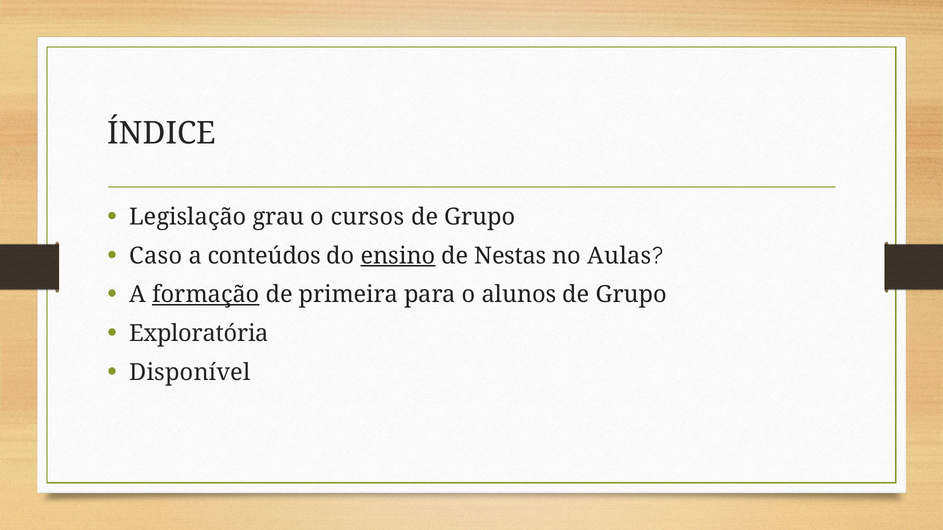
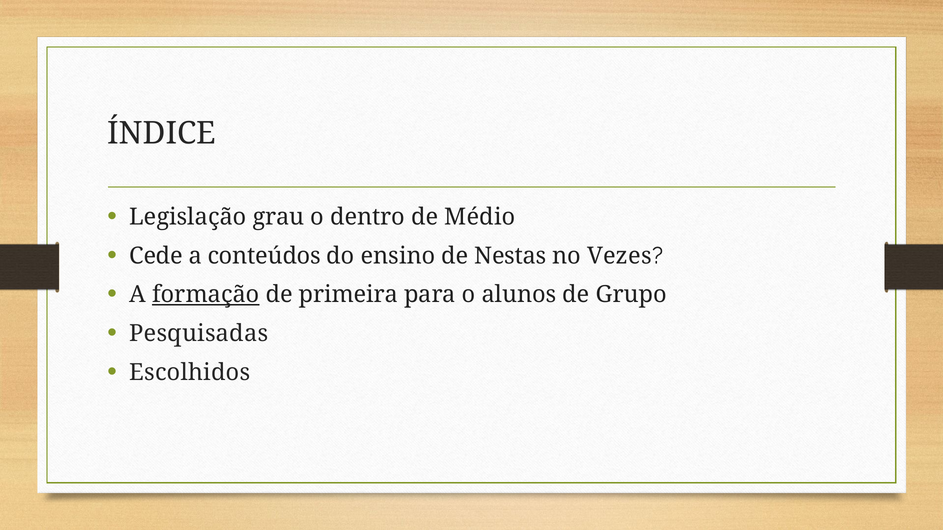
cursos: cursos -> dentro (368, 217)
Grupo: Grupo -> Médio (480, 217)
Caso: Caso -> Cede (156, 256)
ensino underline: present -> none (398, 256)
Aulas: Aulas -> Vezes (619, 256)
Exploratória: Exploratória -> Pesquisadas (199, 334)
Disponível: Disponível -> Escolhidos (190, 373)
